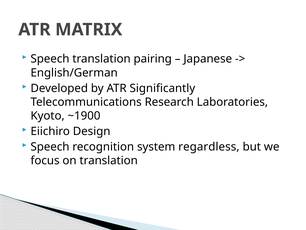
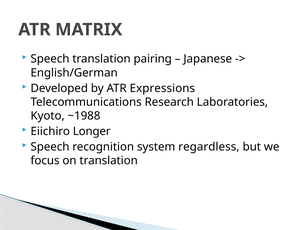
Significantly: Significantly -> Expressions (162, 88)
~1900: ~1900 -> ~1988 (84, 116)
Design: Design -> Longer (92, 131)
